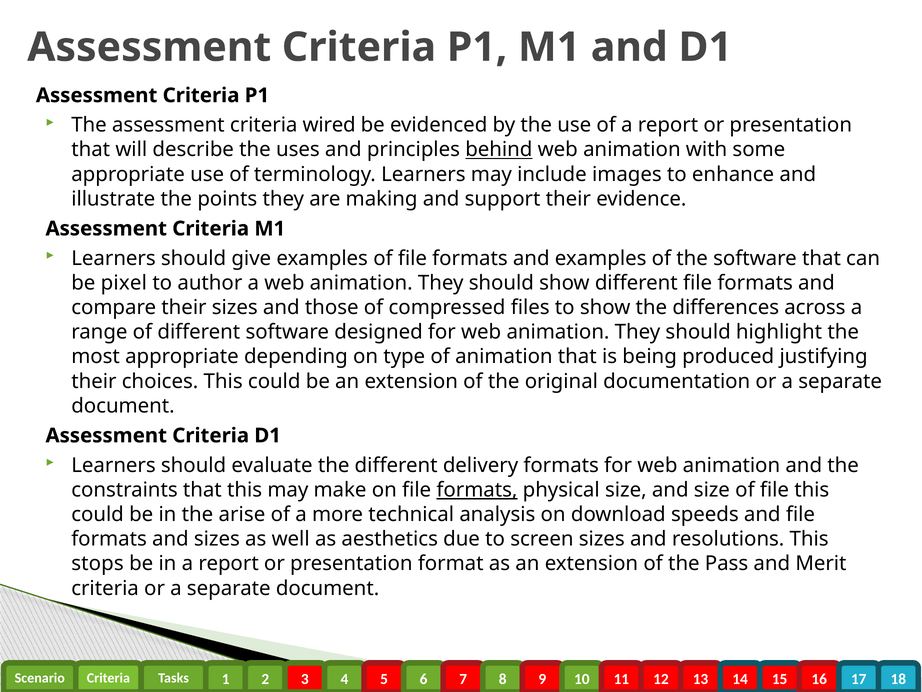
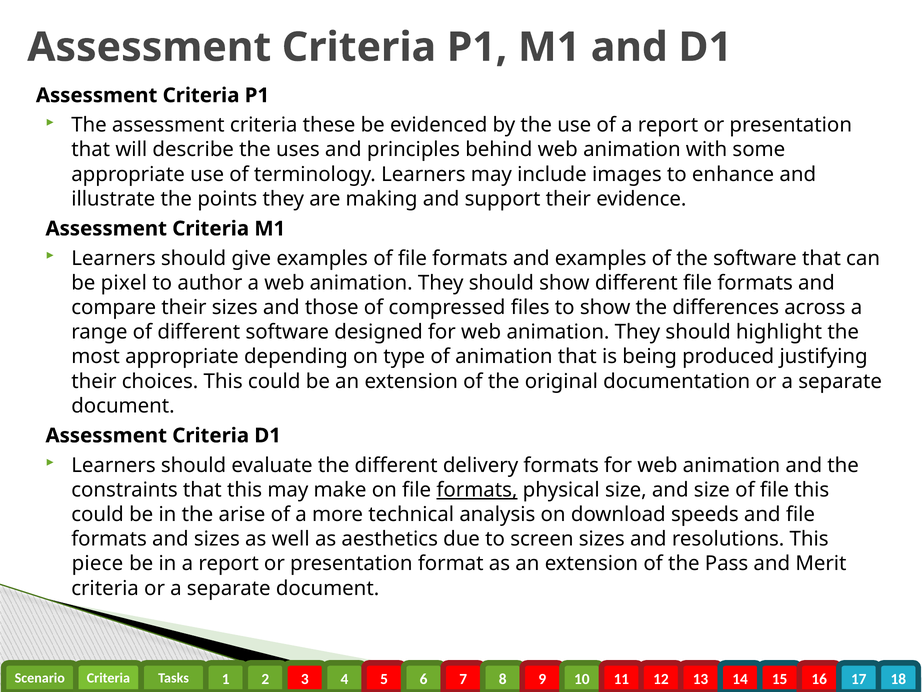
wired: wired -> these (329, 125)
behind underline: present -> none (499, 150)
stops: stops -> piece (97, 563)
